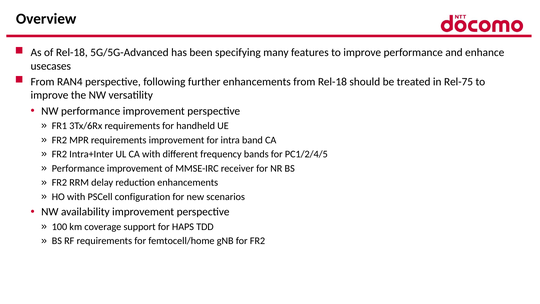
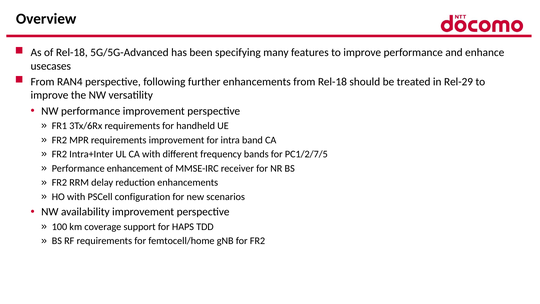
Rel-75: Rel-75 -> Rel-29 (459, 82)
PC1/2/4/5: PC1/2/4/5 -> PC1/2/7/5 (306, 154)
improvement: improvement -> enhancement (135, 168)
